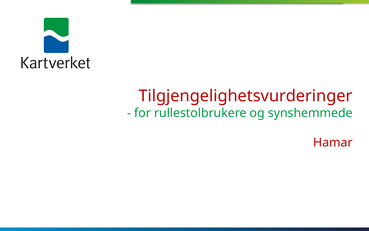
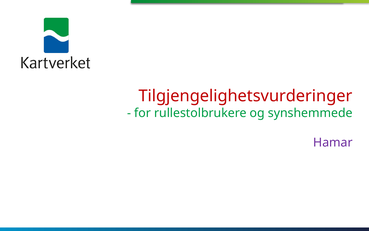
Hamar colour: red -> purple (333, 142)
